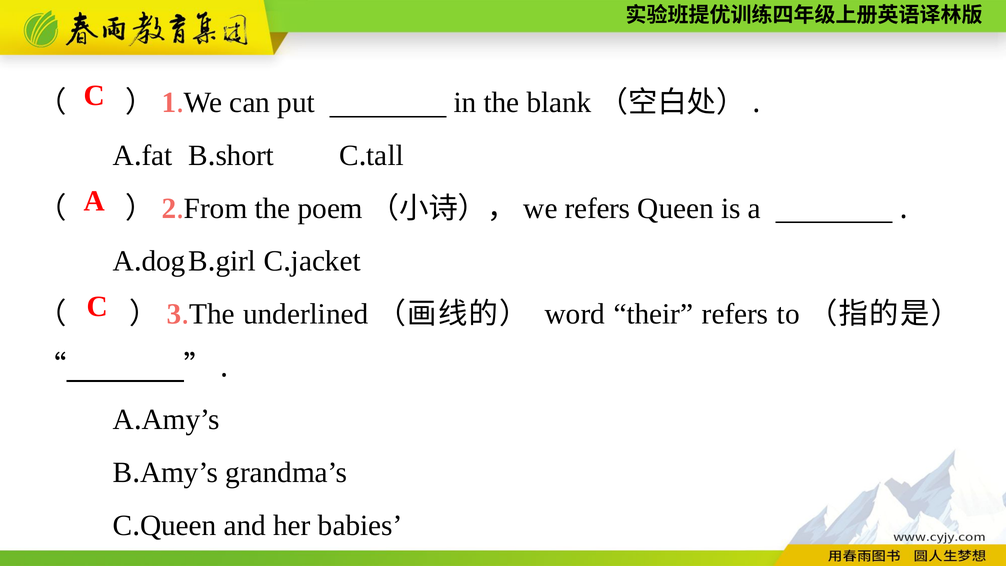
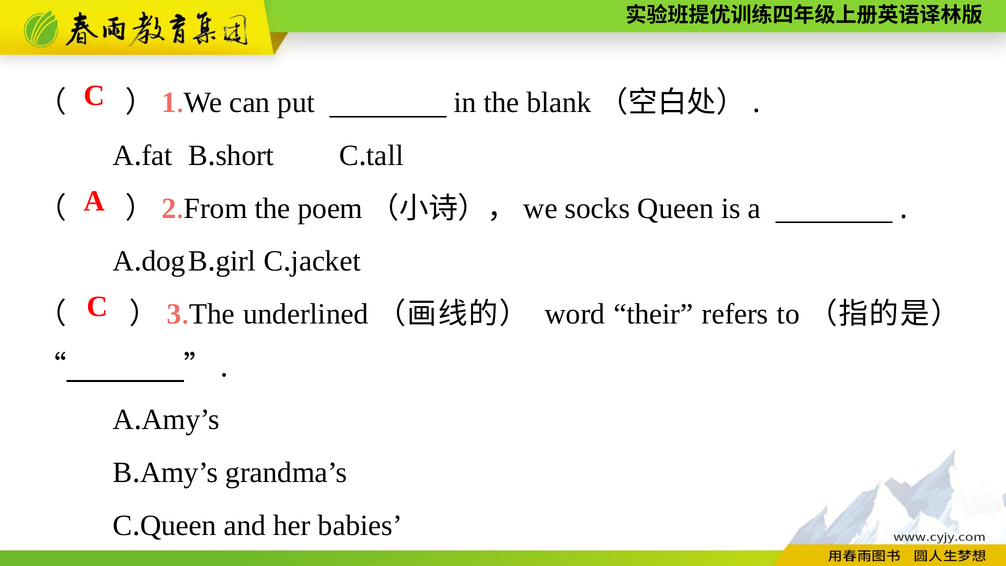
refers: refers -> socks (597, 208)
